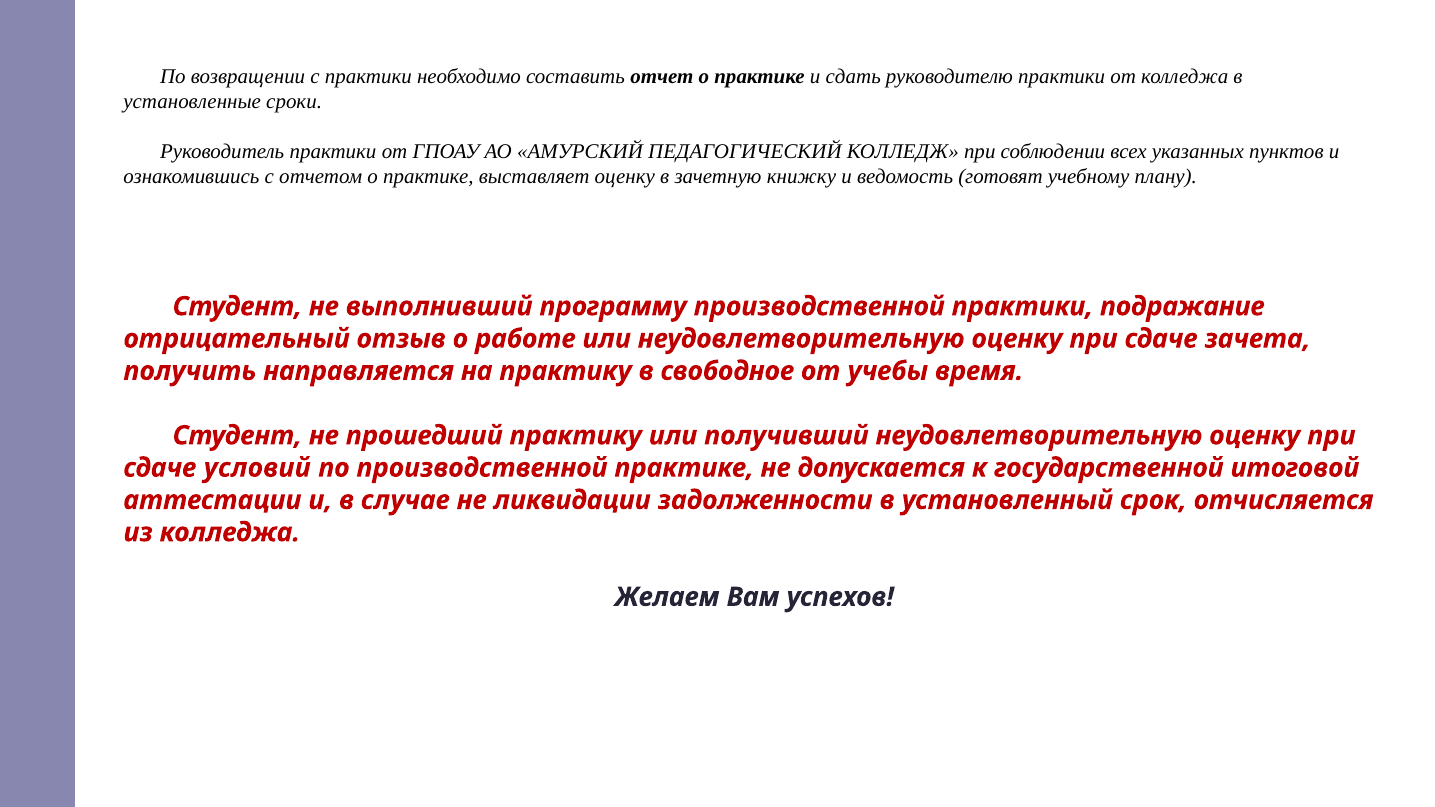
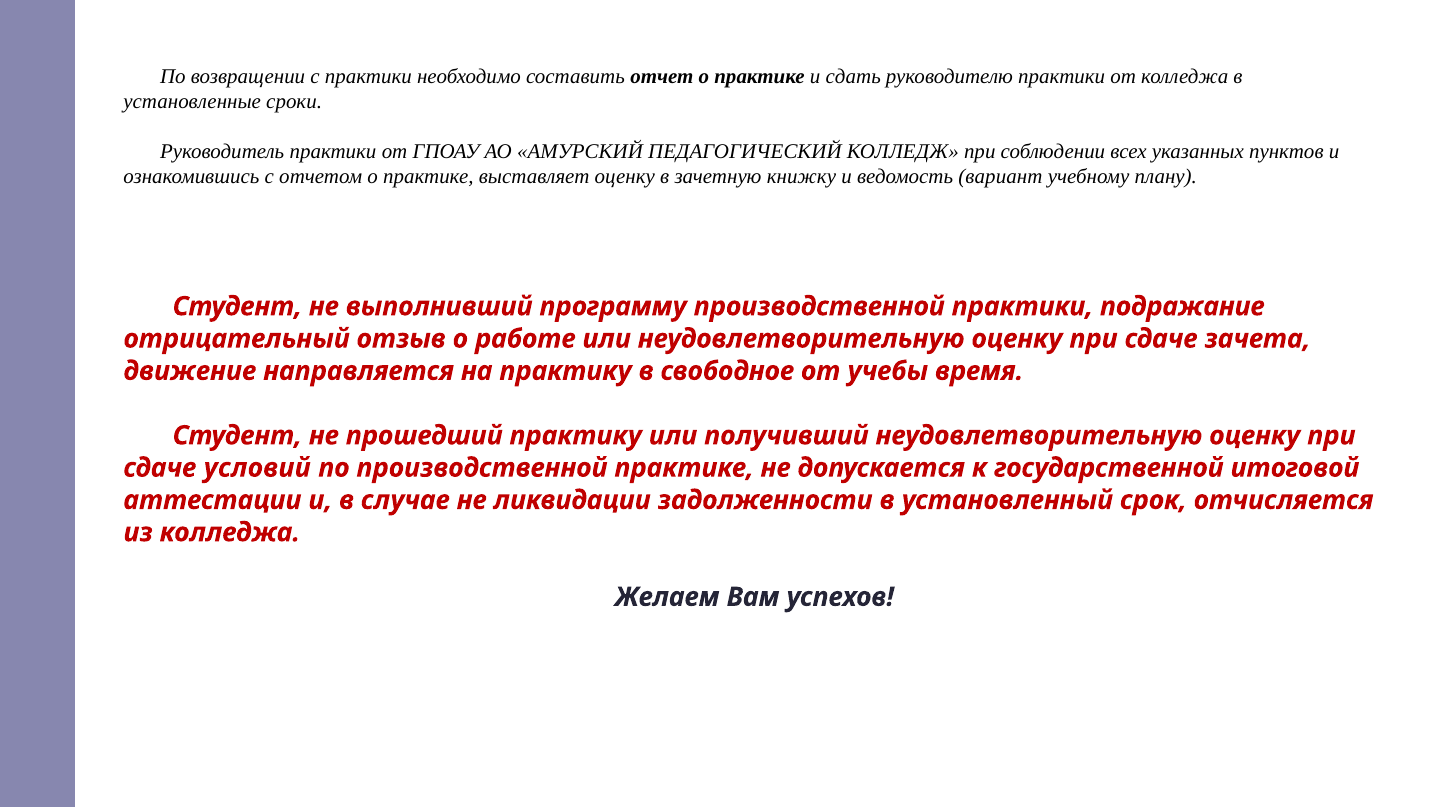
готовят: готовят -> вариант (1000, 177)
получить: получить -> движение (190, 371)
